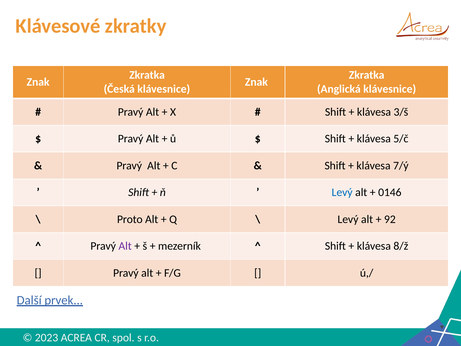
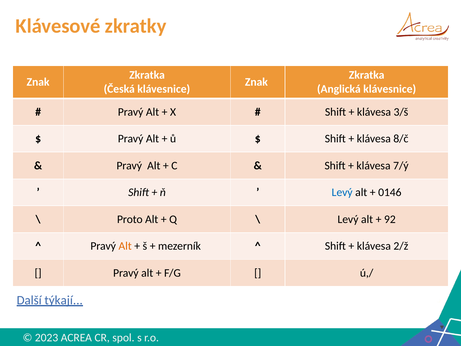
5/č: 5/č -> 8/č (401, 139)
Alt colour: purple -> orange (125, 246)
8/ž: 8/ž -> 2/ž (401, 246)
prvek: prvek -> týkají (64, 300)
